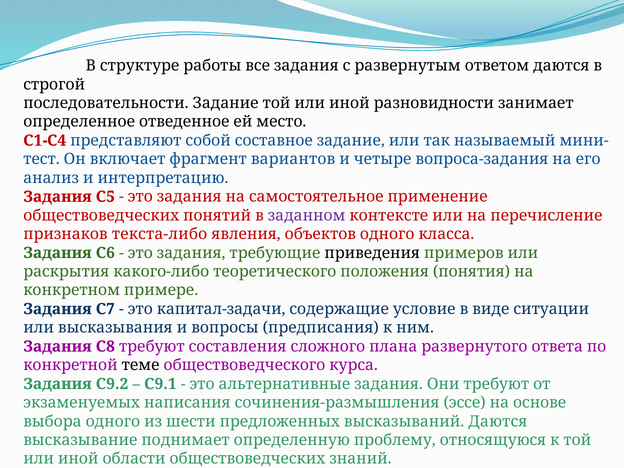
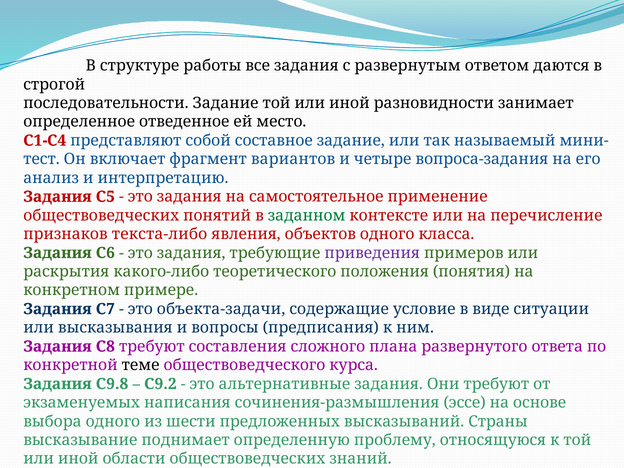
заданном colour: purple -> green (307, 215)
приведения colour: black -> purple (372, 253)
капитал-задачи: капитал-задачи -> объекта-задачи (221, 309)
С9.2: С9.2 -> С9.8 (112, 384)
С9.1: С9.1 -> С9.2 (160, 384)
высказываний Даются: Даются -> Страны (498, 421)
